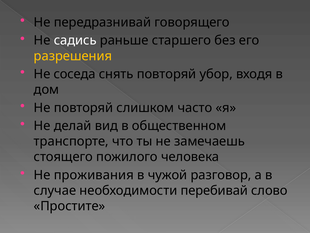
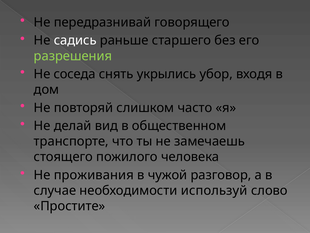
разрешения colour: yellow -> light green (73, 56)
снять повторяй: повторяй -> укрылись (167, 74)
перебивай: перебивай -> используй (214, 190)
